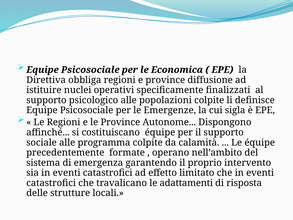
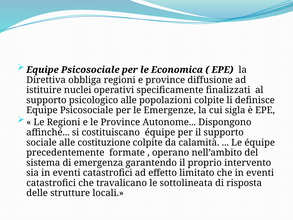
programma: programma -> costituzione (104, 142)
adattamenti: adattamenti -> sottolineata (186, 183)
